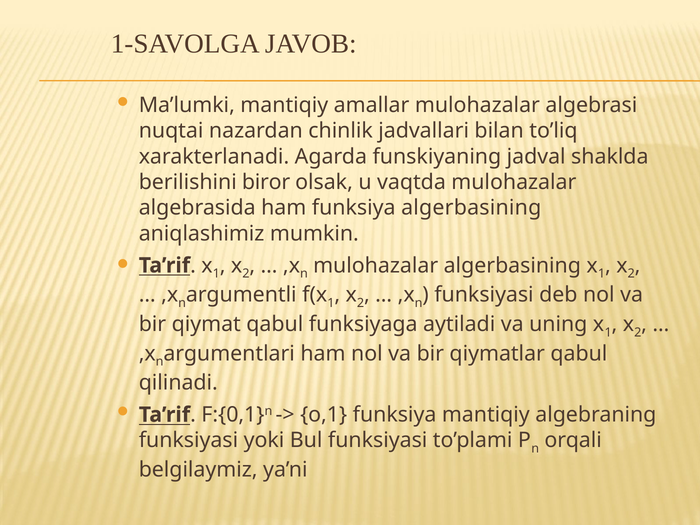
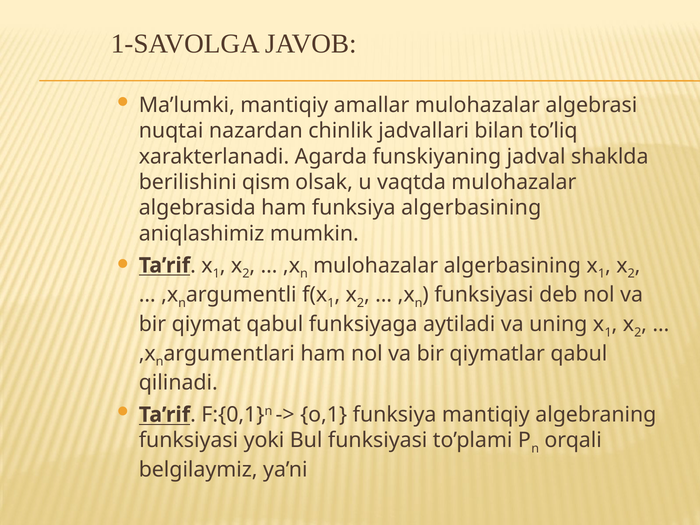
biror: biror -> qism (266, 182)
